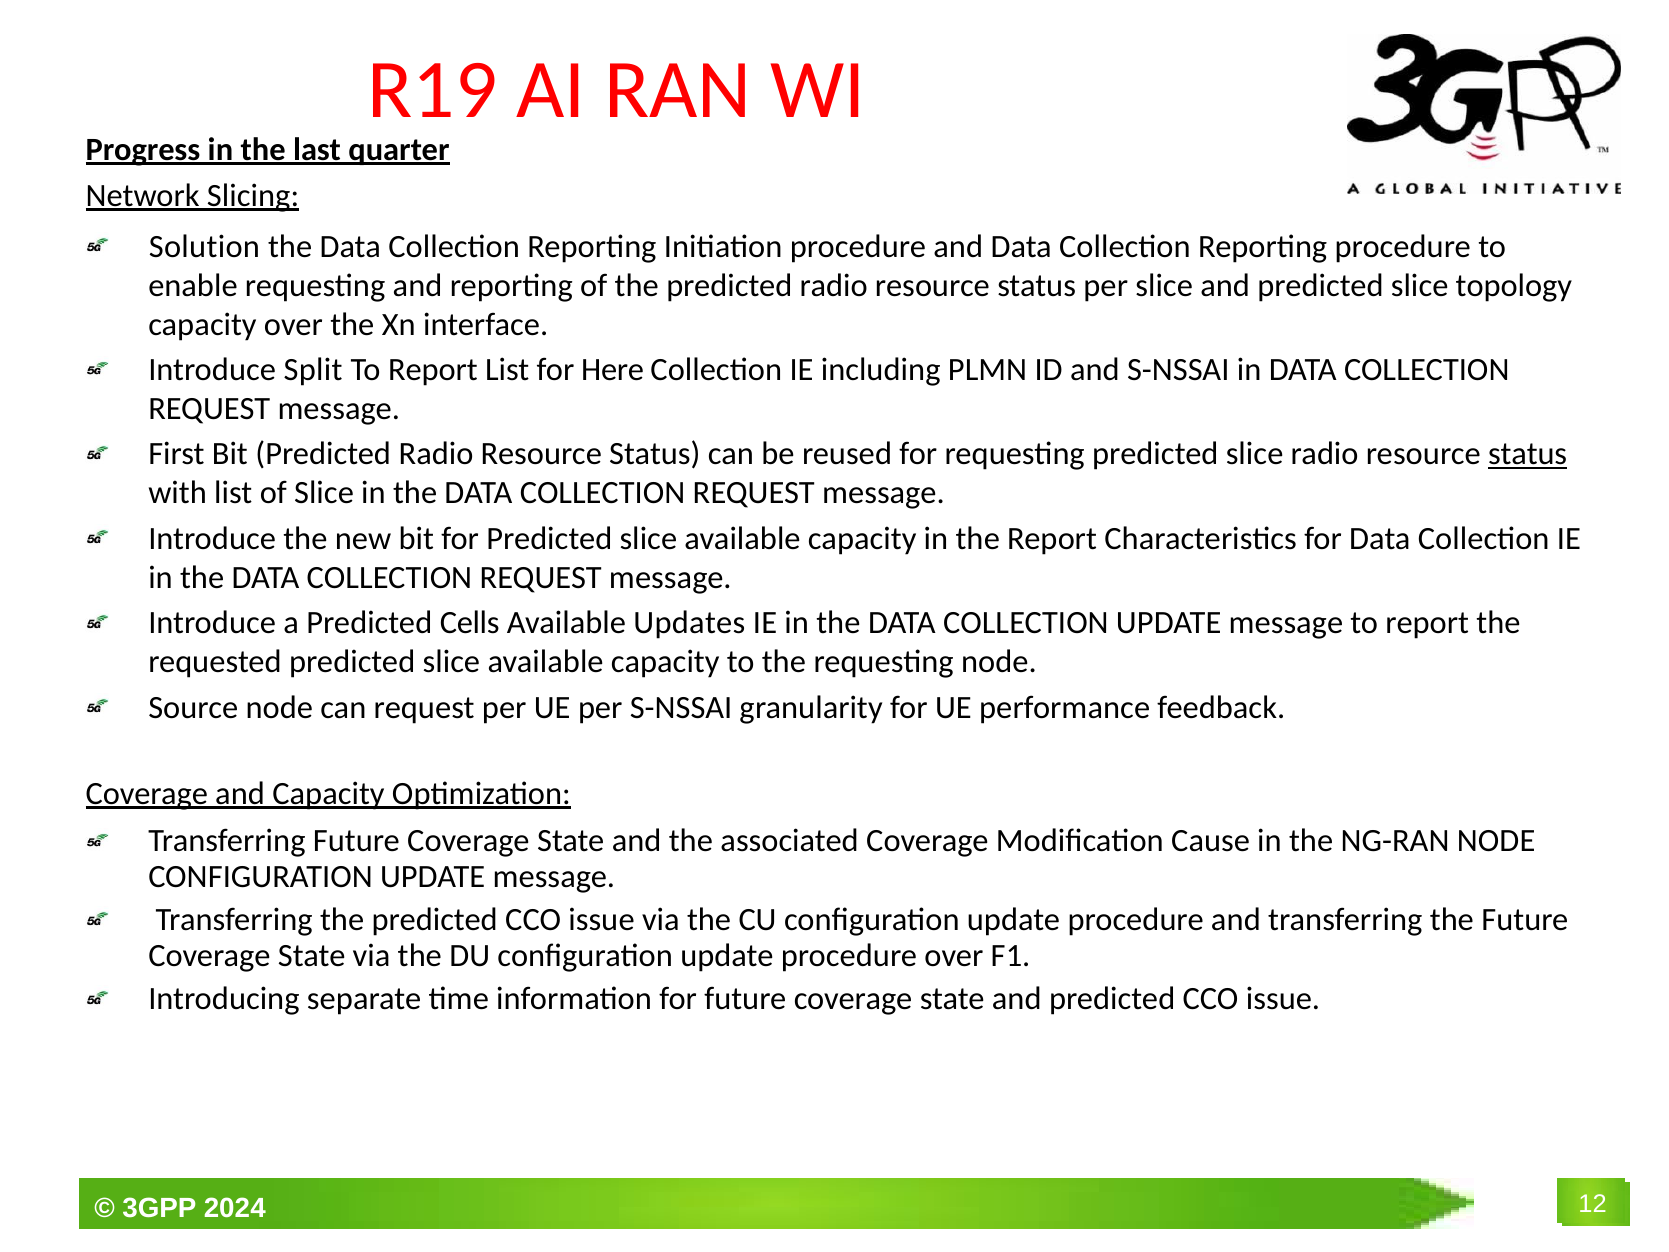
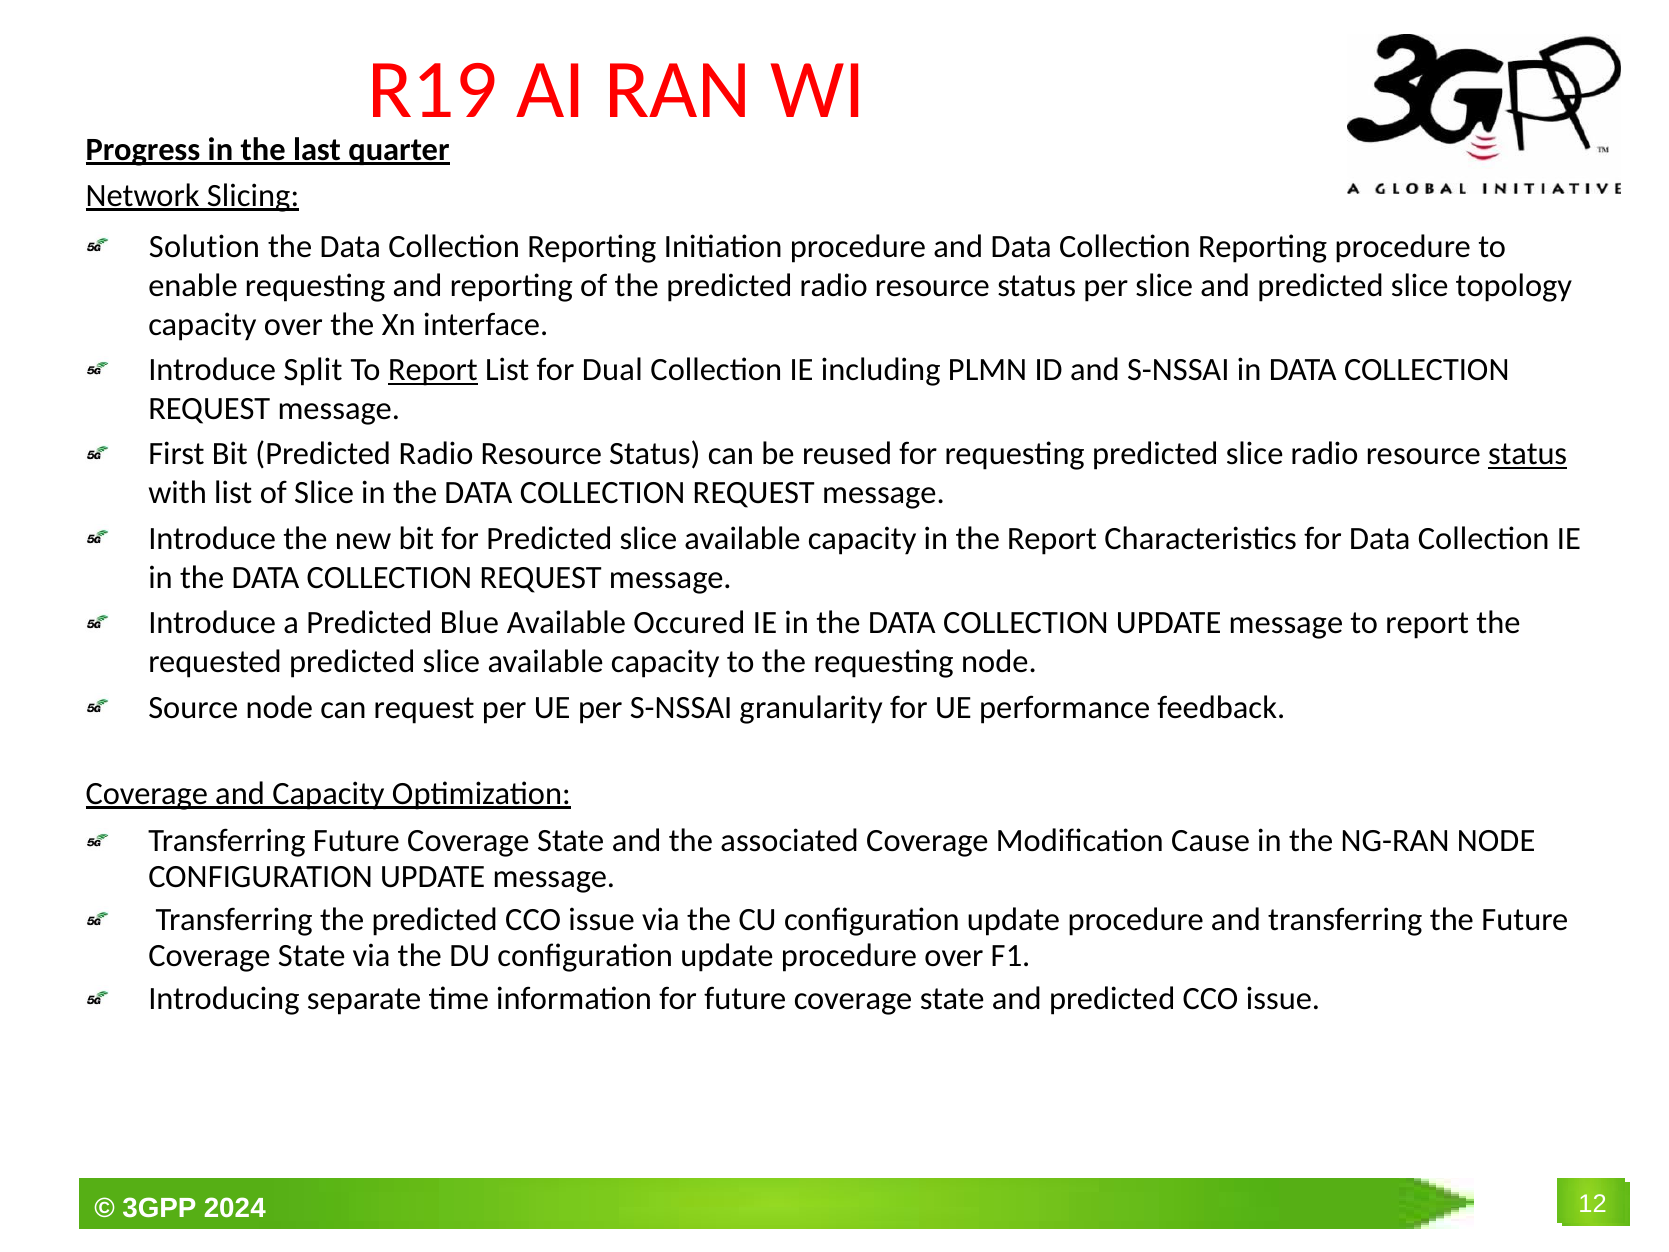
Report underline: none -> present (433, 370)
Here: Here -> Dual (612, 370)
Cells: Cells -> Blue (469, 623)
Updates: Updates -> Occured (689, 623)
